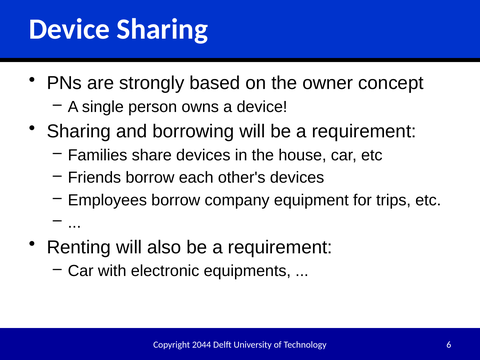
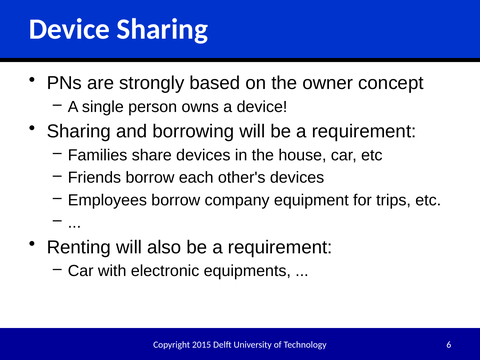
2044: 2044 -> 2015 (202, 345)
